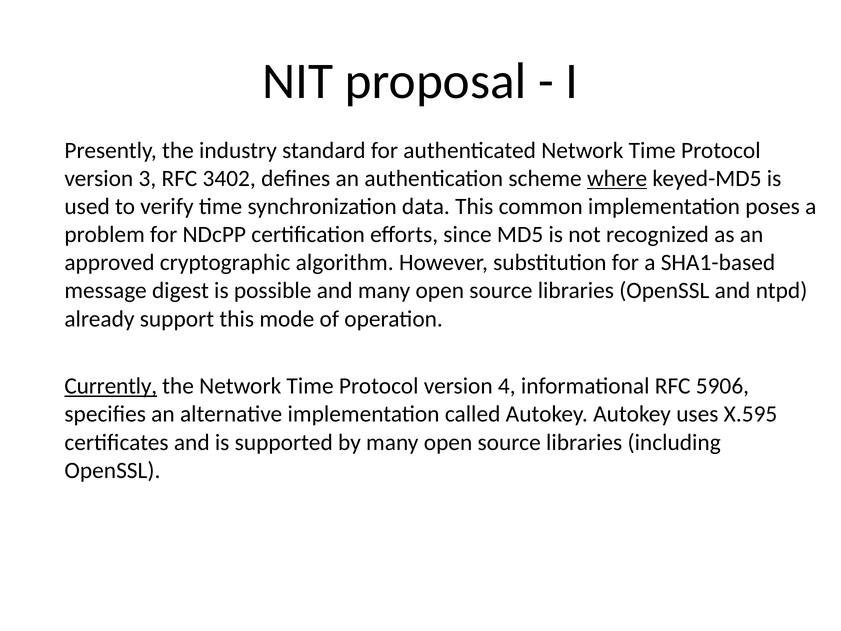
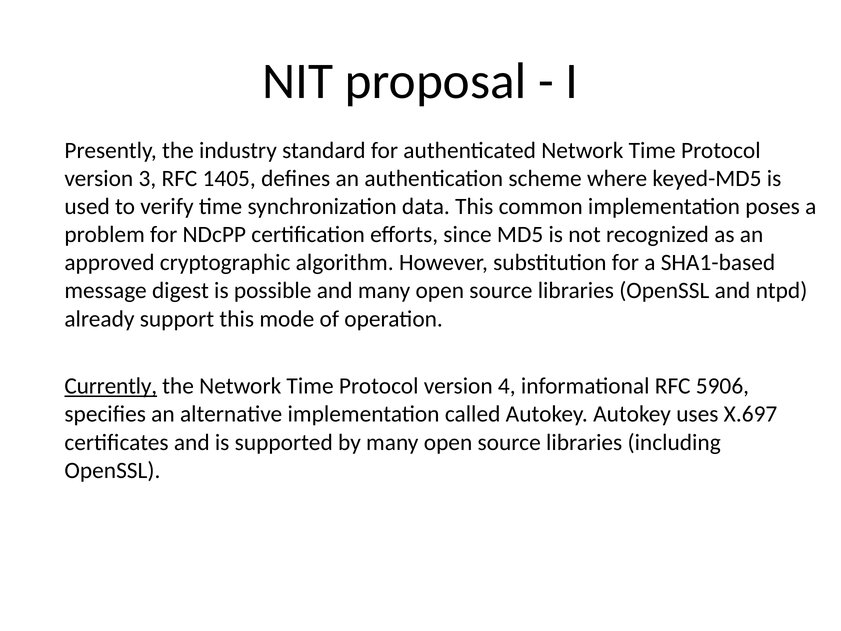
3402: 3402 -> 1405 (229, 178)
where underline: present -> none (617, 178)
X.595: X.595 -> X.697 (751, 414)
